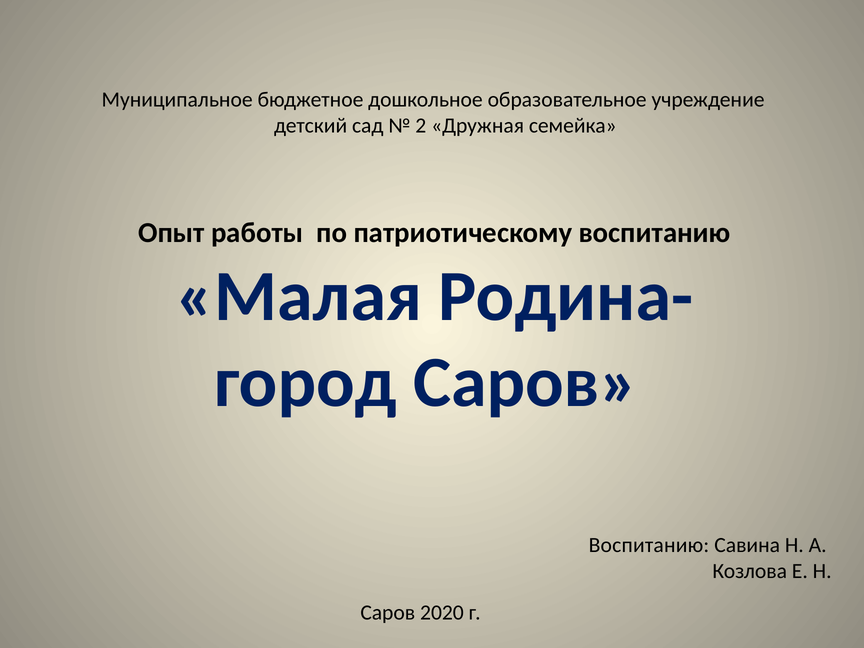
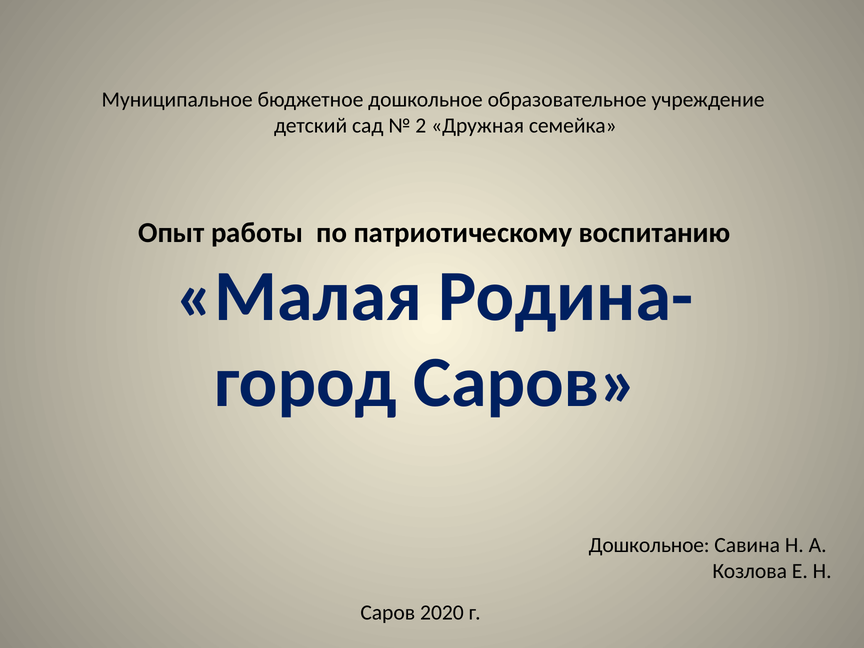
Воспитанию: Воспитанию -> Дошкольное (649, 545)
